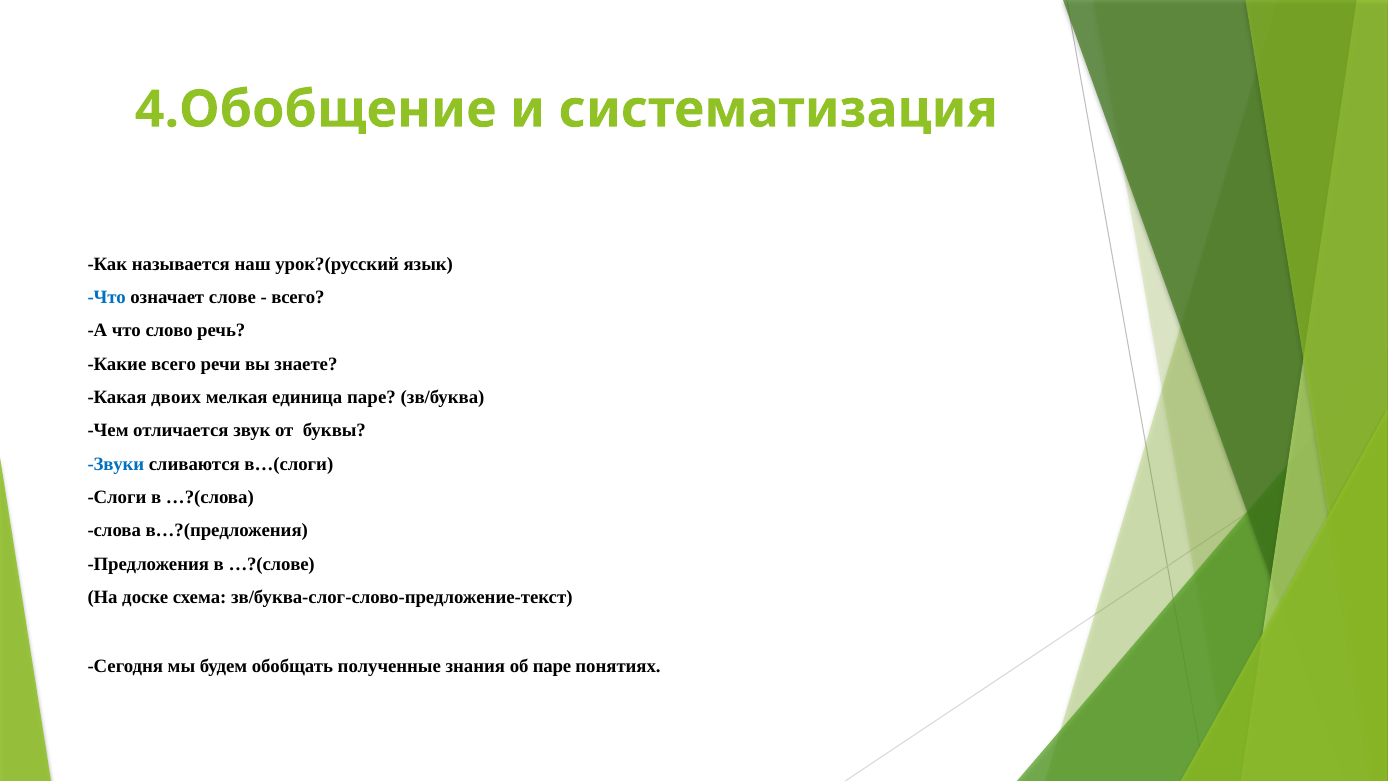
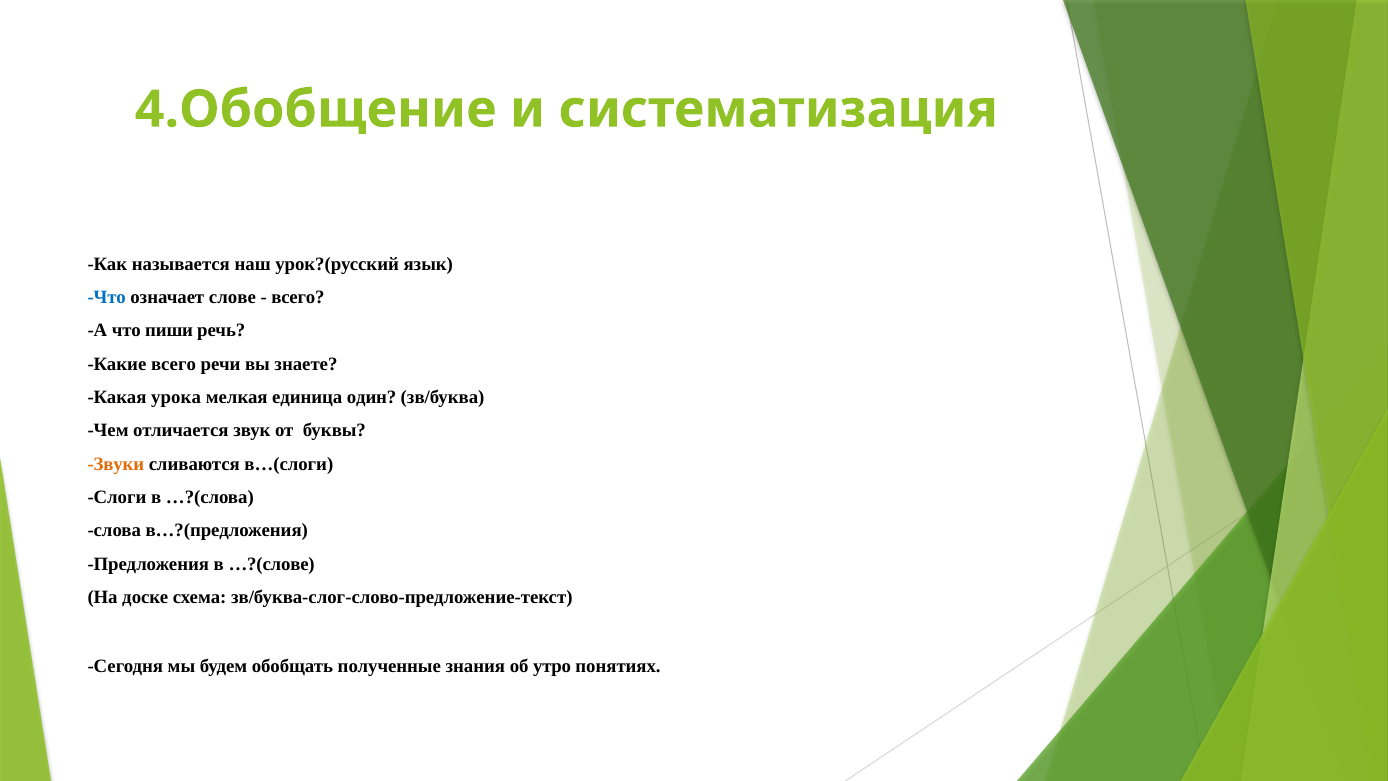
слово: слово -> пиши (169, 330)
двоих: двоих -> урока (176, 397)
единица паре: паре -> один (372, 397)
Звуки colour: blue -> orange (116, 464)
об паре: паре -> утро (552, 666)
